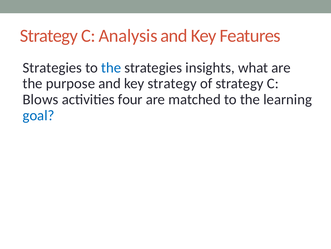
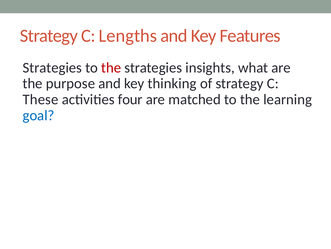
Analysis: Analysis -> Lengths (128, 36)
the colour: blue -> red (111, 67)
key strategy: strategy -> thinking (172, 83)
Blows: Blows -> These (41, 99)
